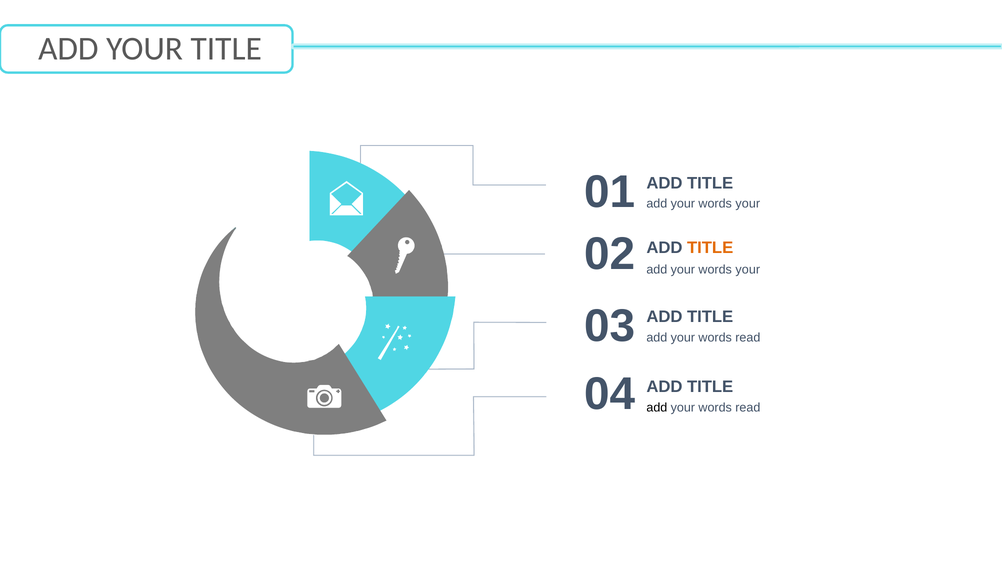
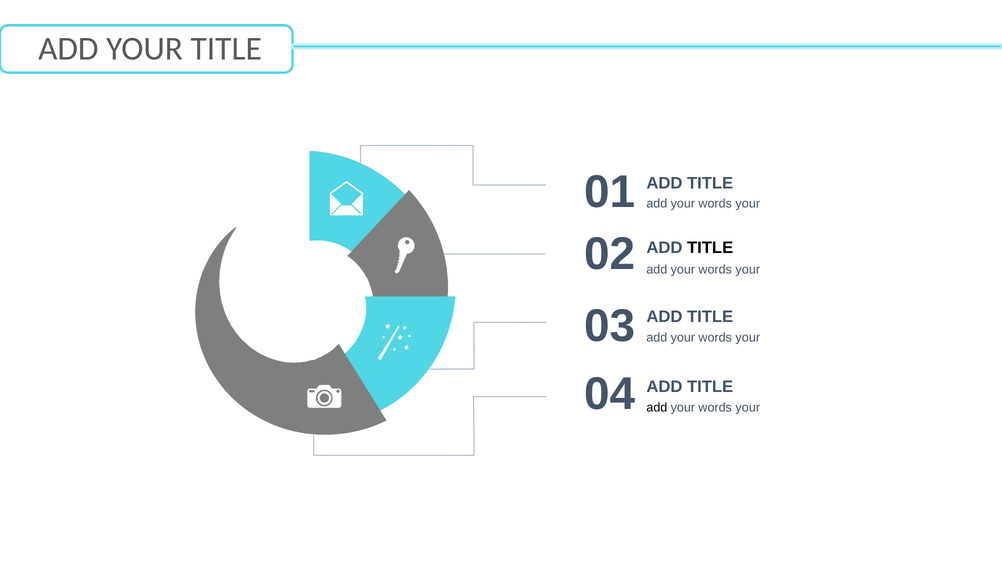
TITLE colour: orange -> black (710, 248)
read: read -> your (748, 338)
read: read -> your (748, 408)
